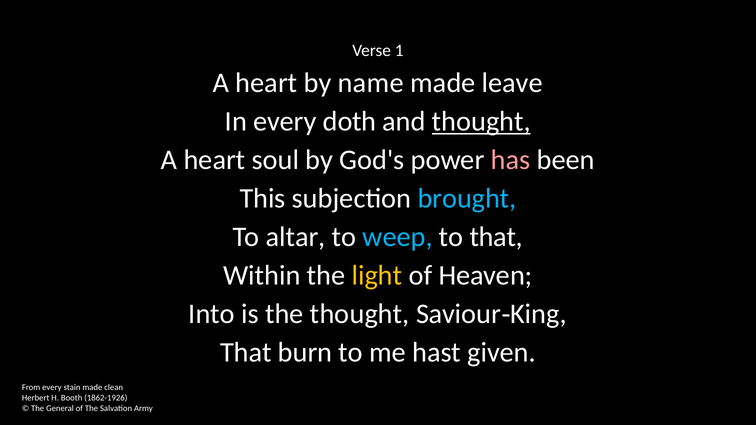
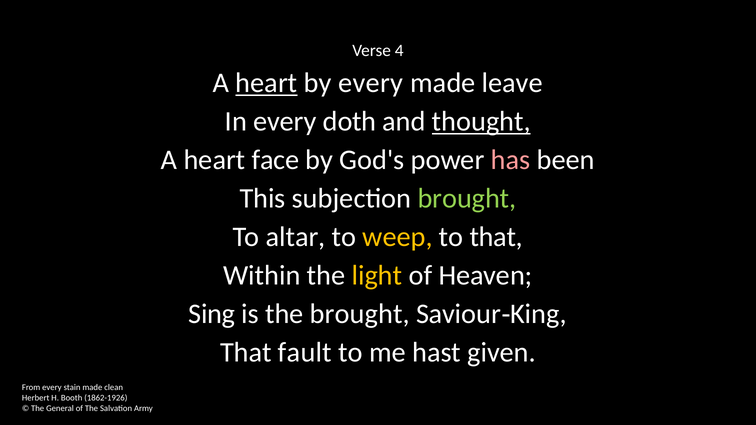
1: 1 -> 4 (399, 51)
heart underline: none -> present (266, 83)
by name: name -> every (371, 83)
soul: soul -> face (276, 160)
brought colour: light blue -> light green (467, 199)
weep colour: light blue -> yellow (398, 237)
Into: Into -> Sing (212, 314)
the thought: thought -> brought (360, 314)
burn: burn -> fault (305, 353)
